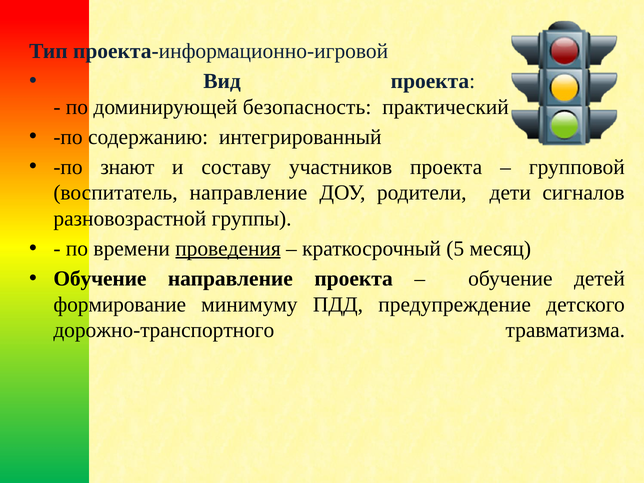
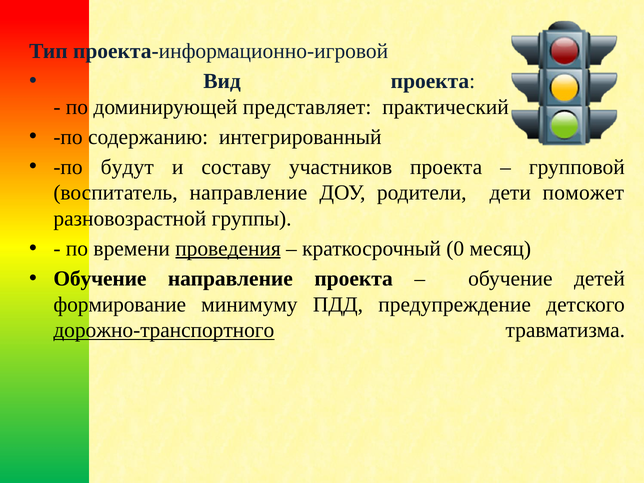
безопасность: безопасность -> представляет (307, 107)
знают: знают -> будут (127, 167)
сигналов: сигналов -> поможет (583, 193)
5: 5 -> 0 (455, 249)
дорожно-транспортного underline: none -> present (164, 330)
